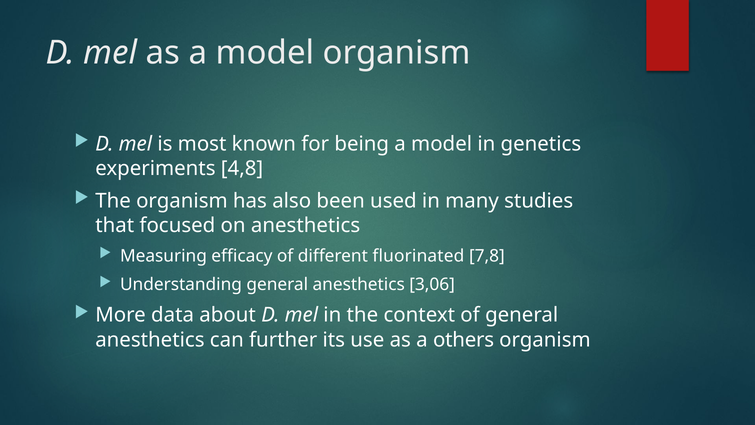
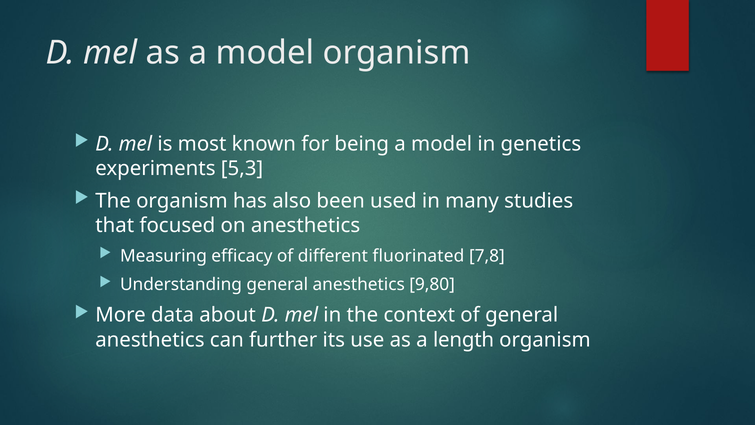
4,8: 4,8 -> 5,3 (242, 168)
3,06: 3,06 -> 9,80 (432, 284)
others: others -> length (464, 340)
